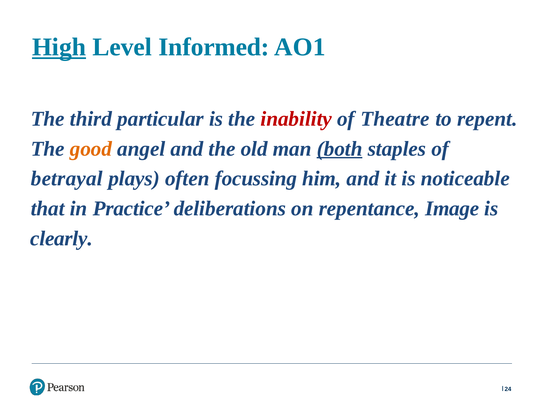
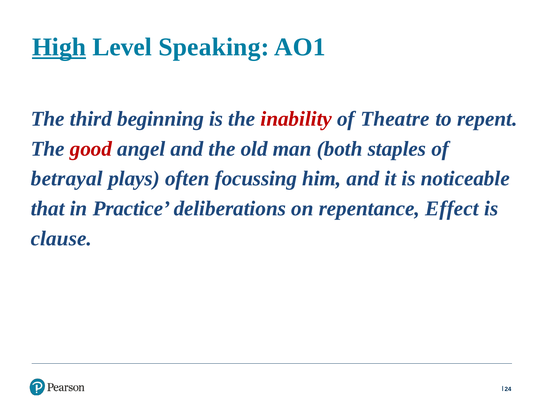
Informed: Informed -> Speaking (214, 47)
particular: particular -> beginning (161, 119)
good colour: orange -> red (91, 149)
both underline: present -> none (340, 149)
Image: Image -> Effect (452, 209)
clearly: clearly -> clause (61, 239)
